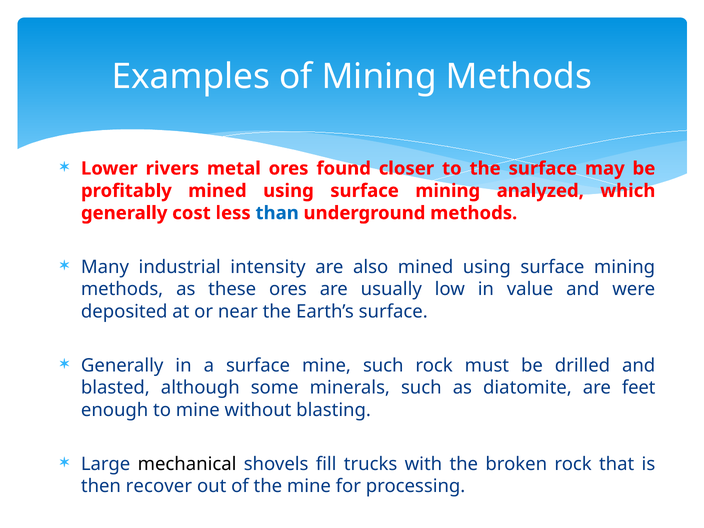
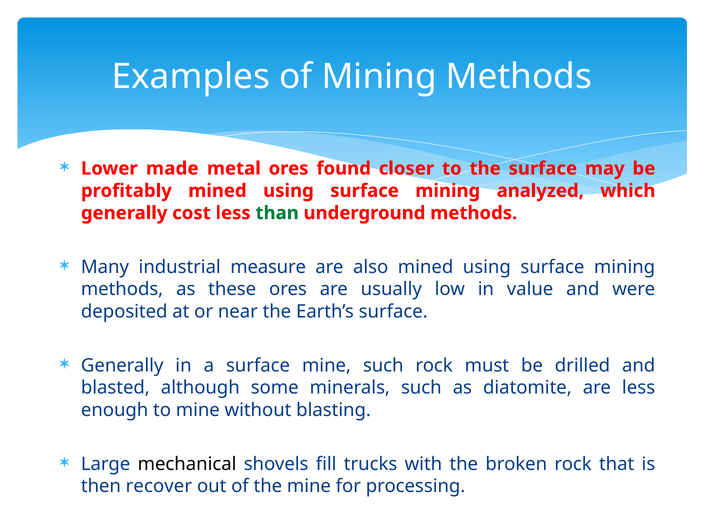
rivers: rivers -> made (172, 168)
than colour: blue -> green (277, 213)
intensity: intensity -> measure (268, 267)
are feet: feet -> less (639, 388)
